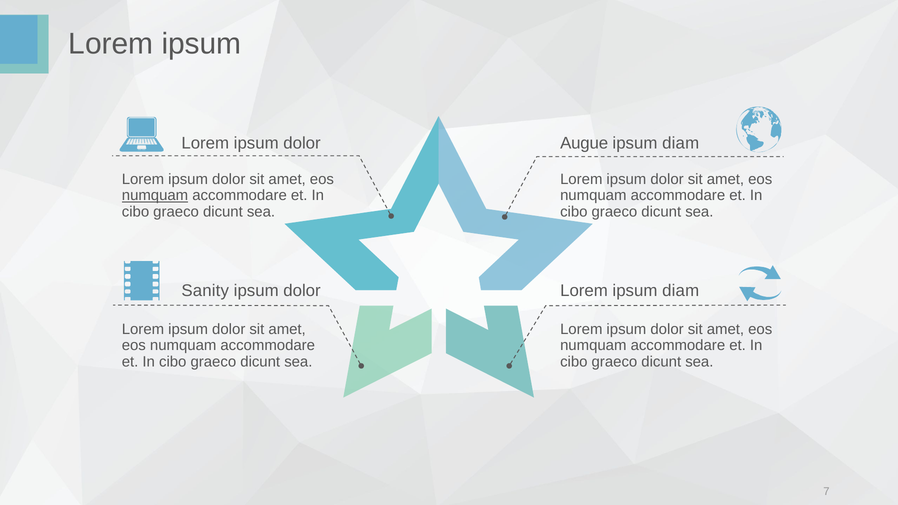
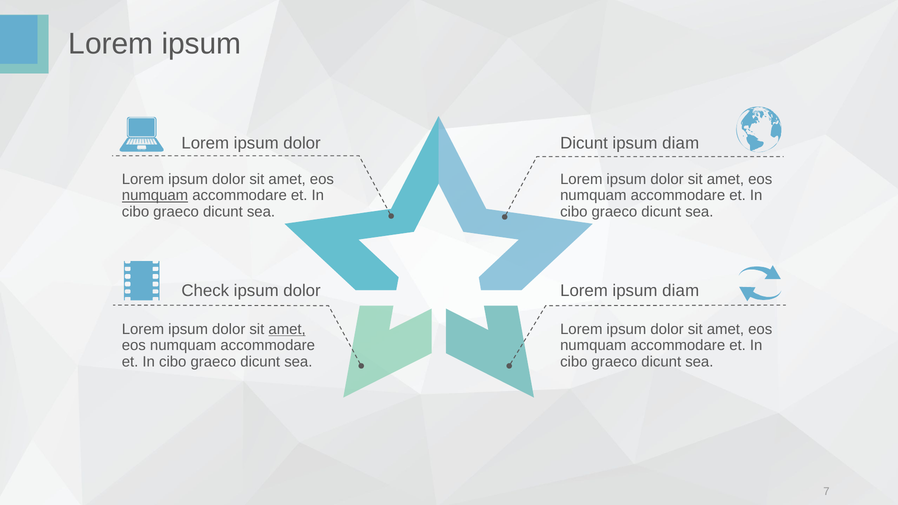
Augue: Augue -> Dicunt (584, 143)
Sanity: Sanity -> Check (205, 291)
amet underline: none -> present (287, 329)
